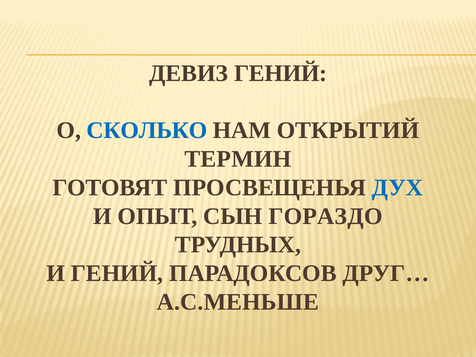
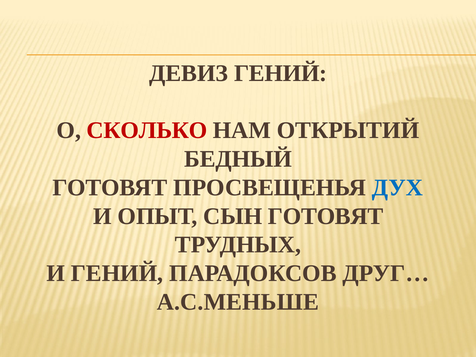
СКОЛЬКО colour: blue -> red (147, 130)
ТЕРМИН: ТЕРМИН -> БЕДНЫЙ (238, 159)
СЫН ГОРАЗДО: ГОРАЗДО -> ГОТОВЯТ (326, 216)
